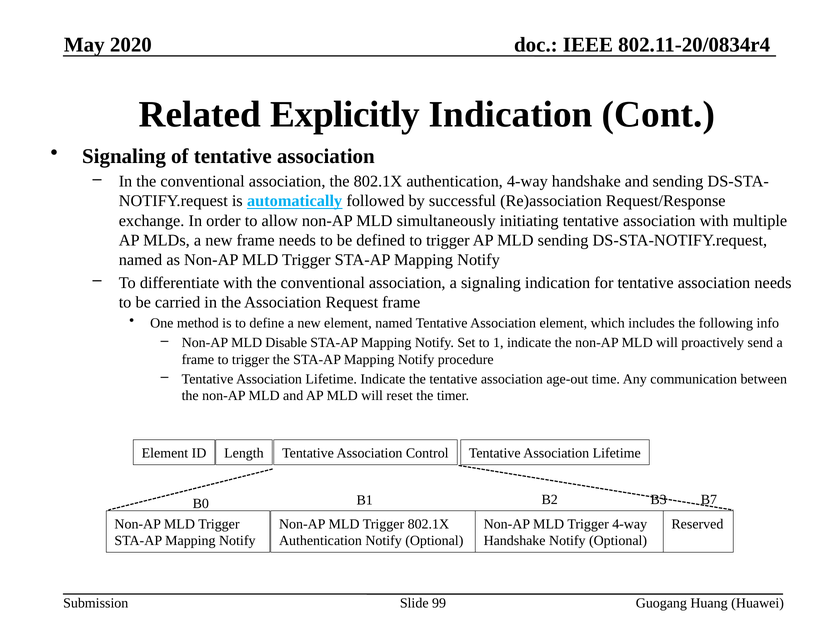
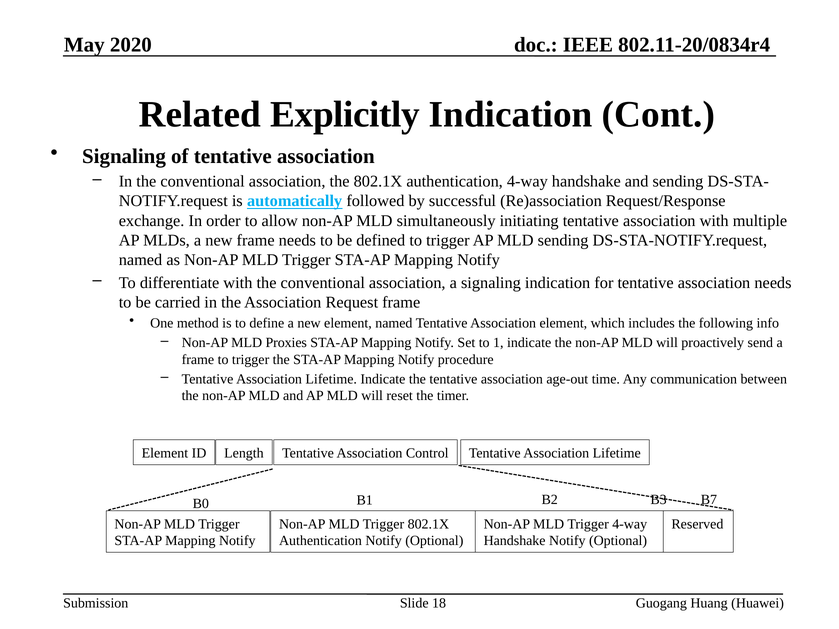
Disable: Disable -> Proxies (286, 343)
99: 99 -> 18 (439, 603)
